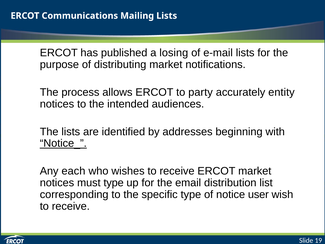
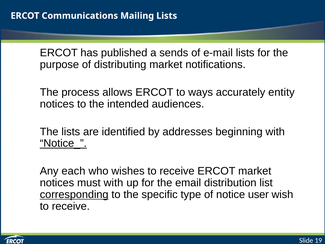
losing: losing -> sends (174, 53)
party: party -> ways (201, 92)
must type: type -> with (113, 183)
corresponding underline: none -> present (74, 194)
